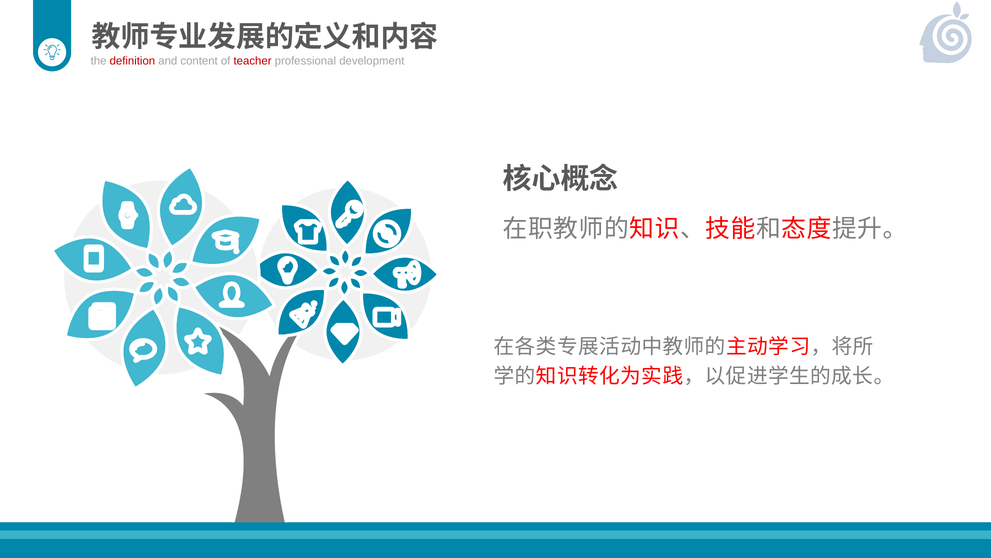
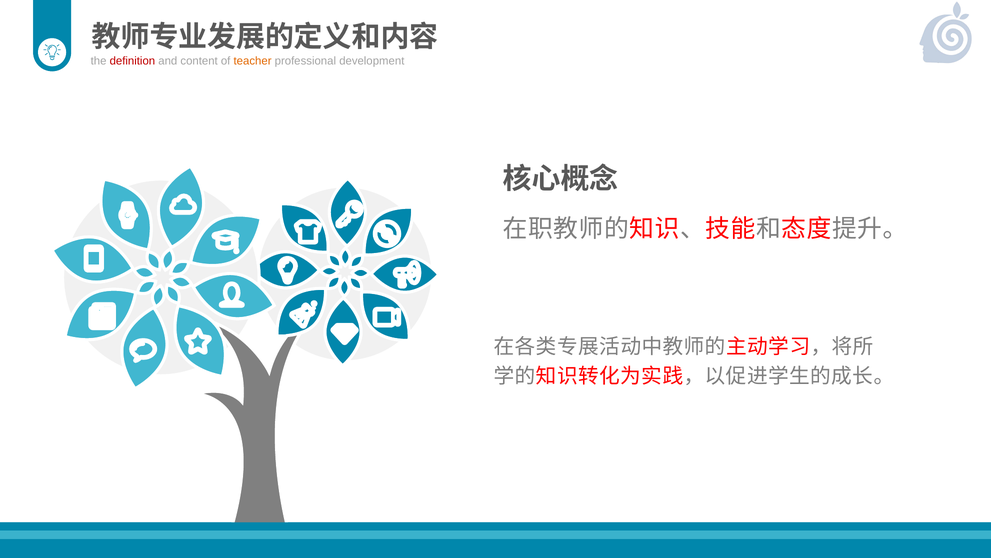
teacher colour: red -> orange (253, 61)
